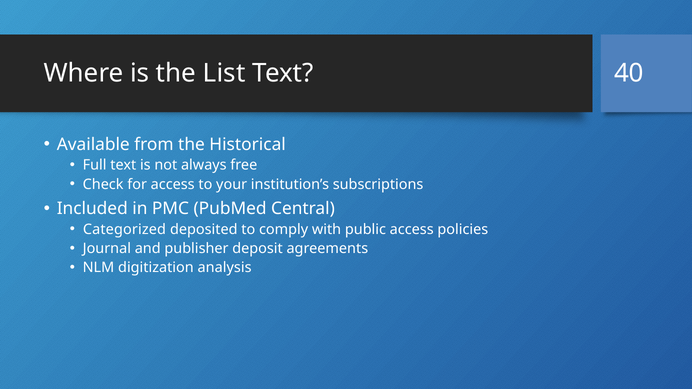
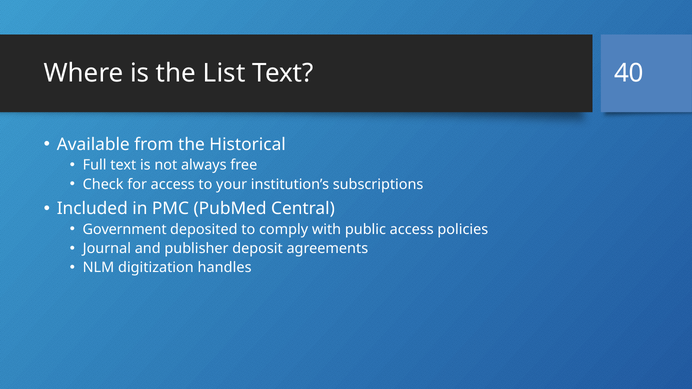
Categorized: Categorized -> Government (125, 229)
analysis: analysis -> handles (225, 268)
